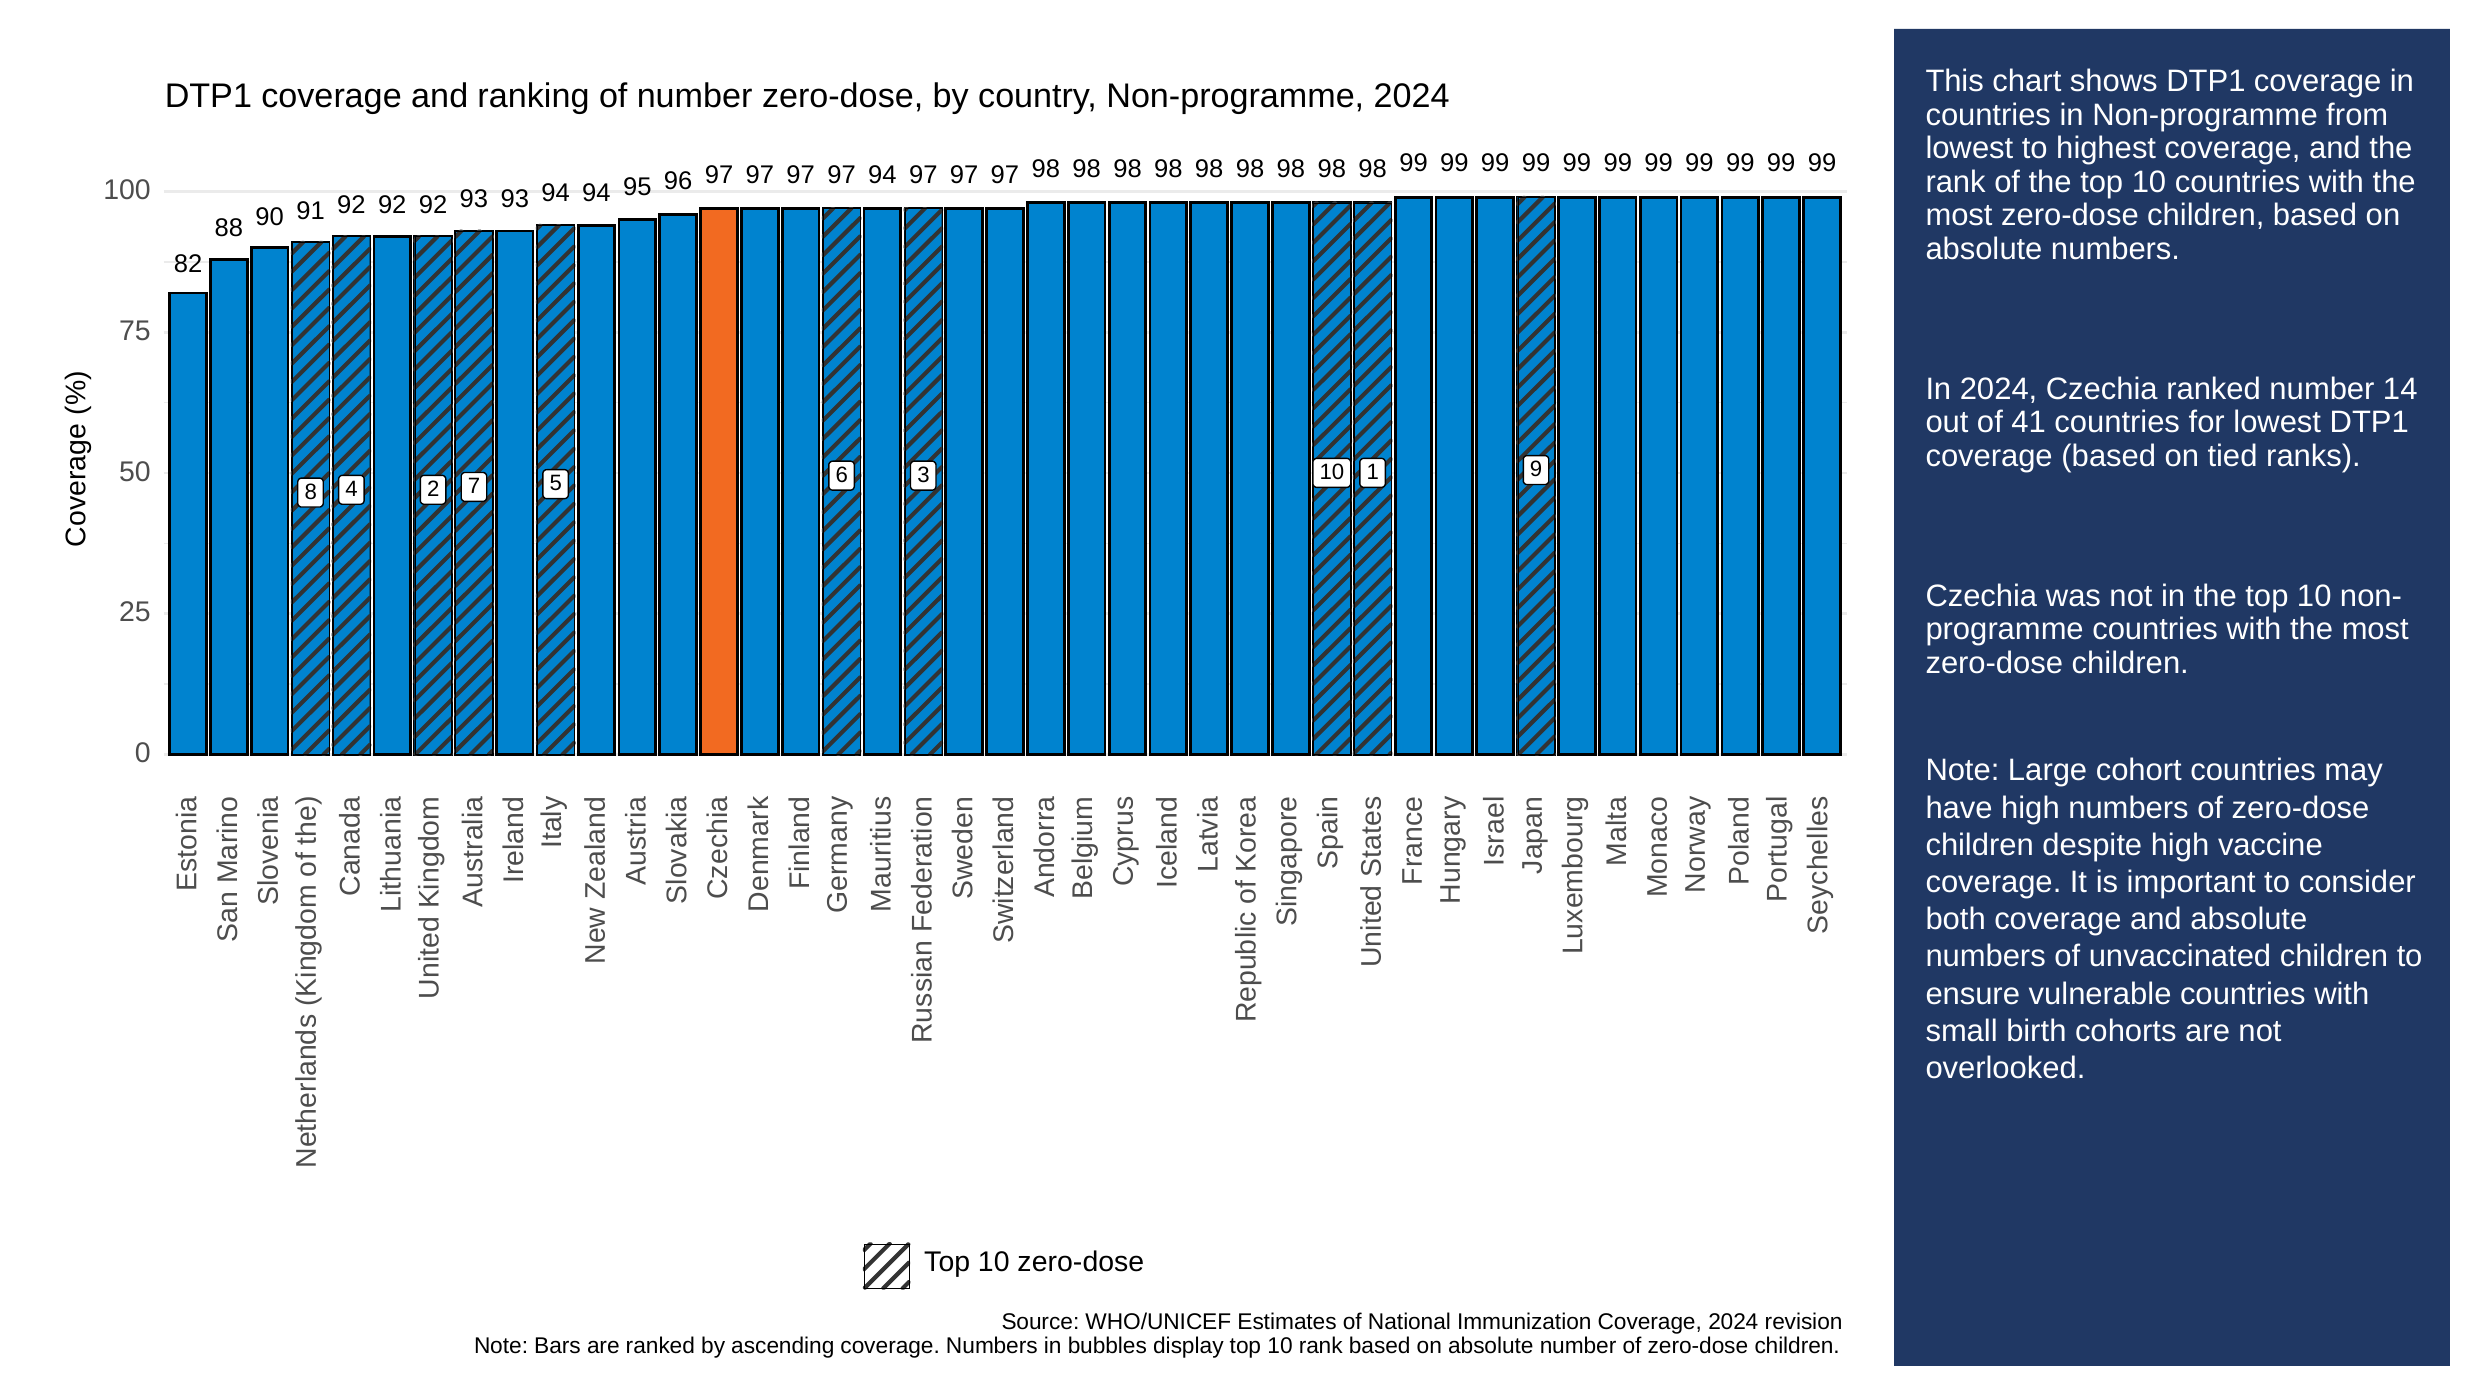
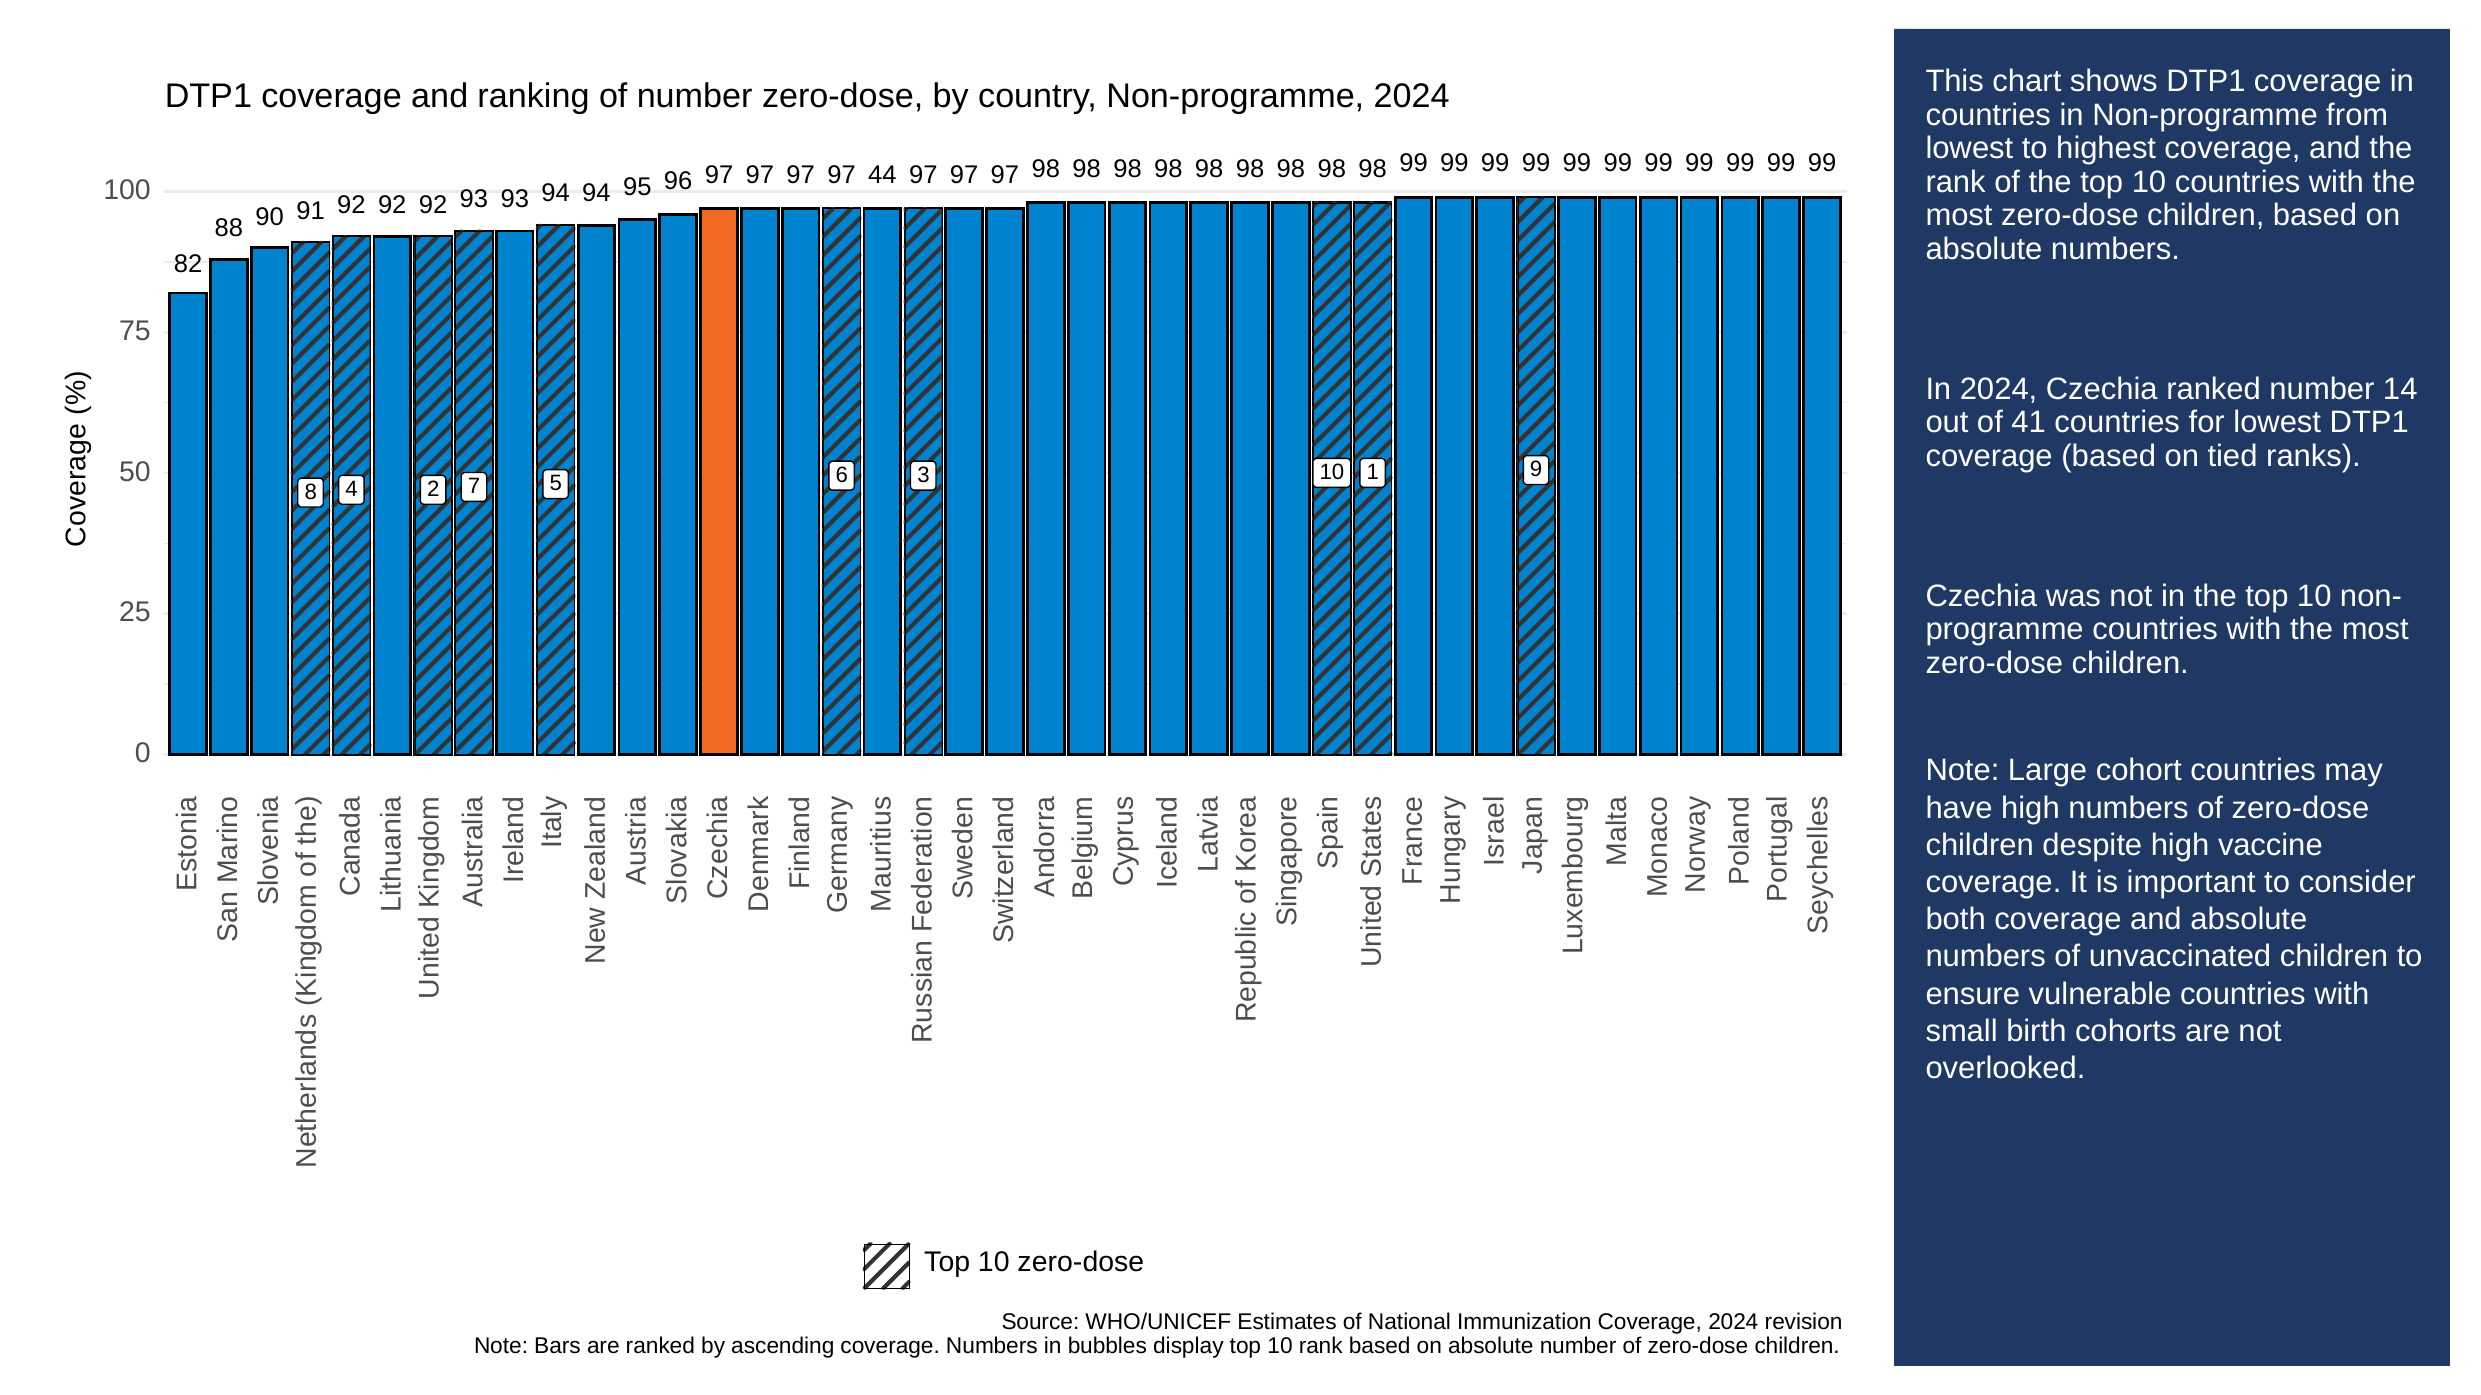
97 94: 94 -> 44 (882, 175)
